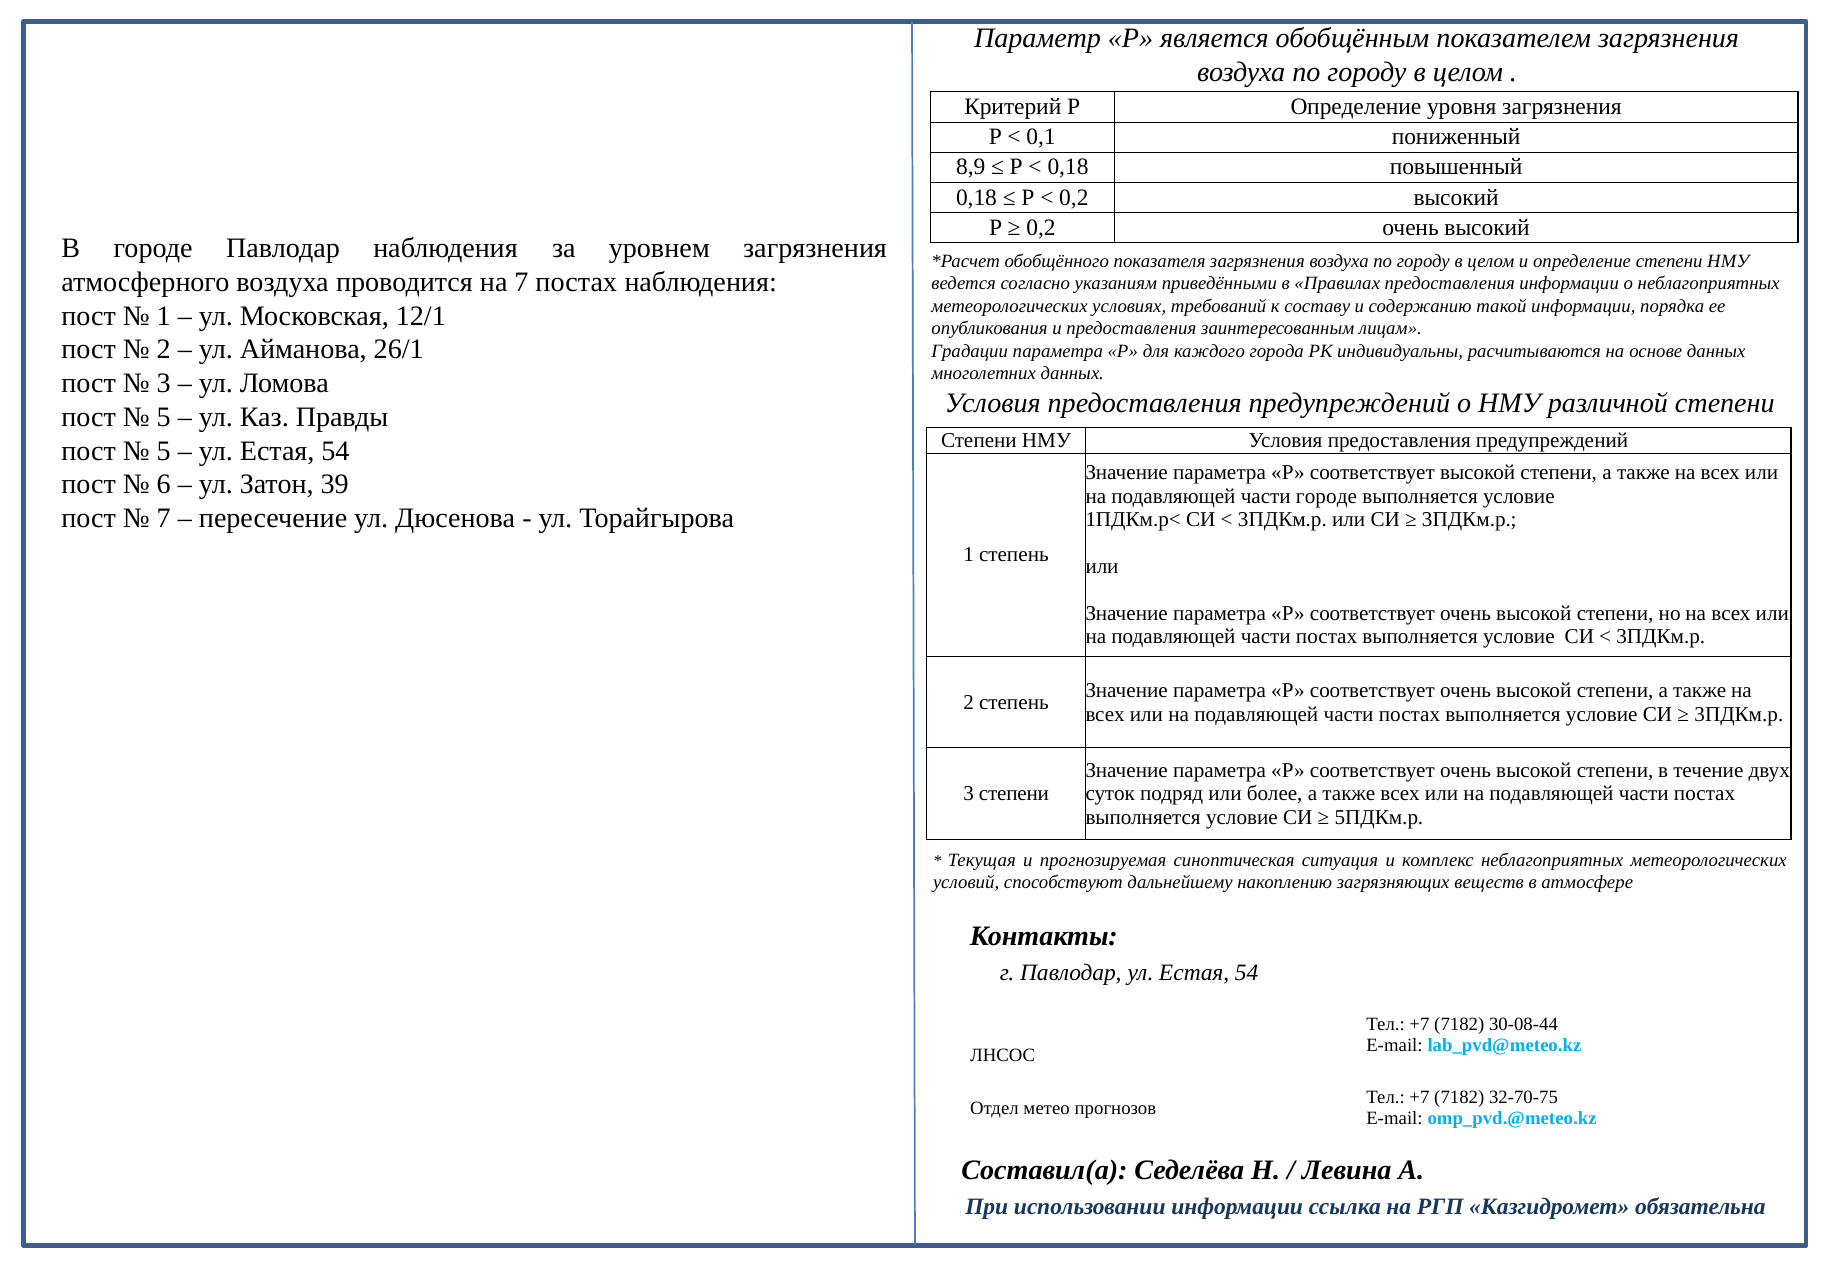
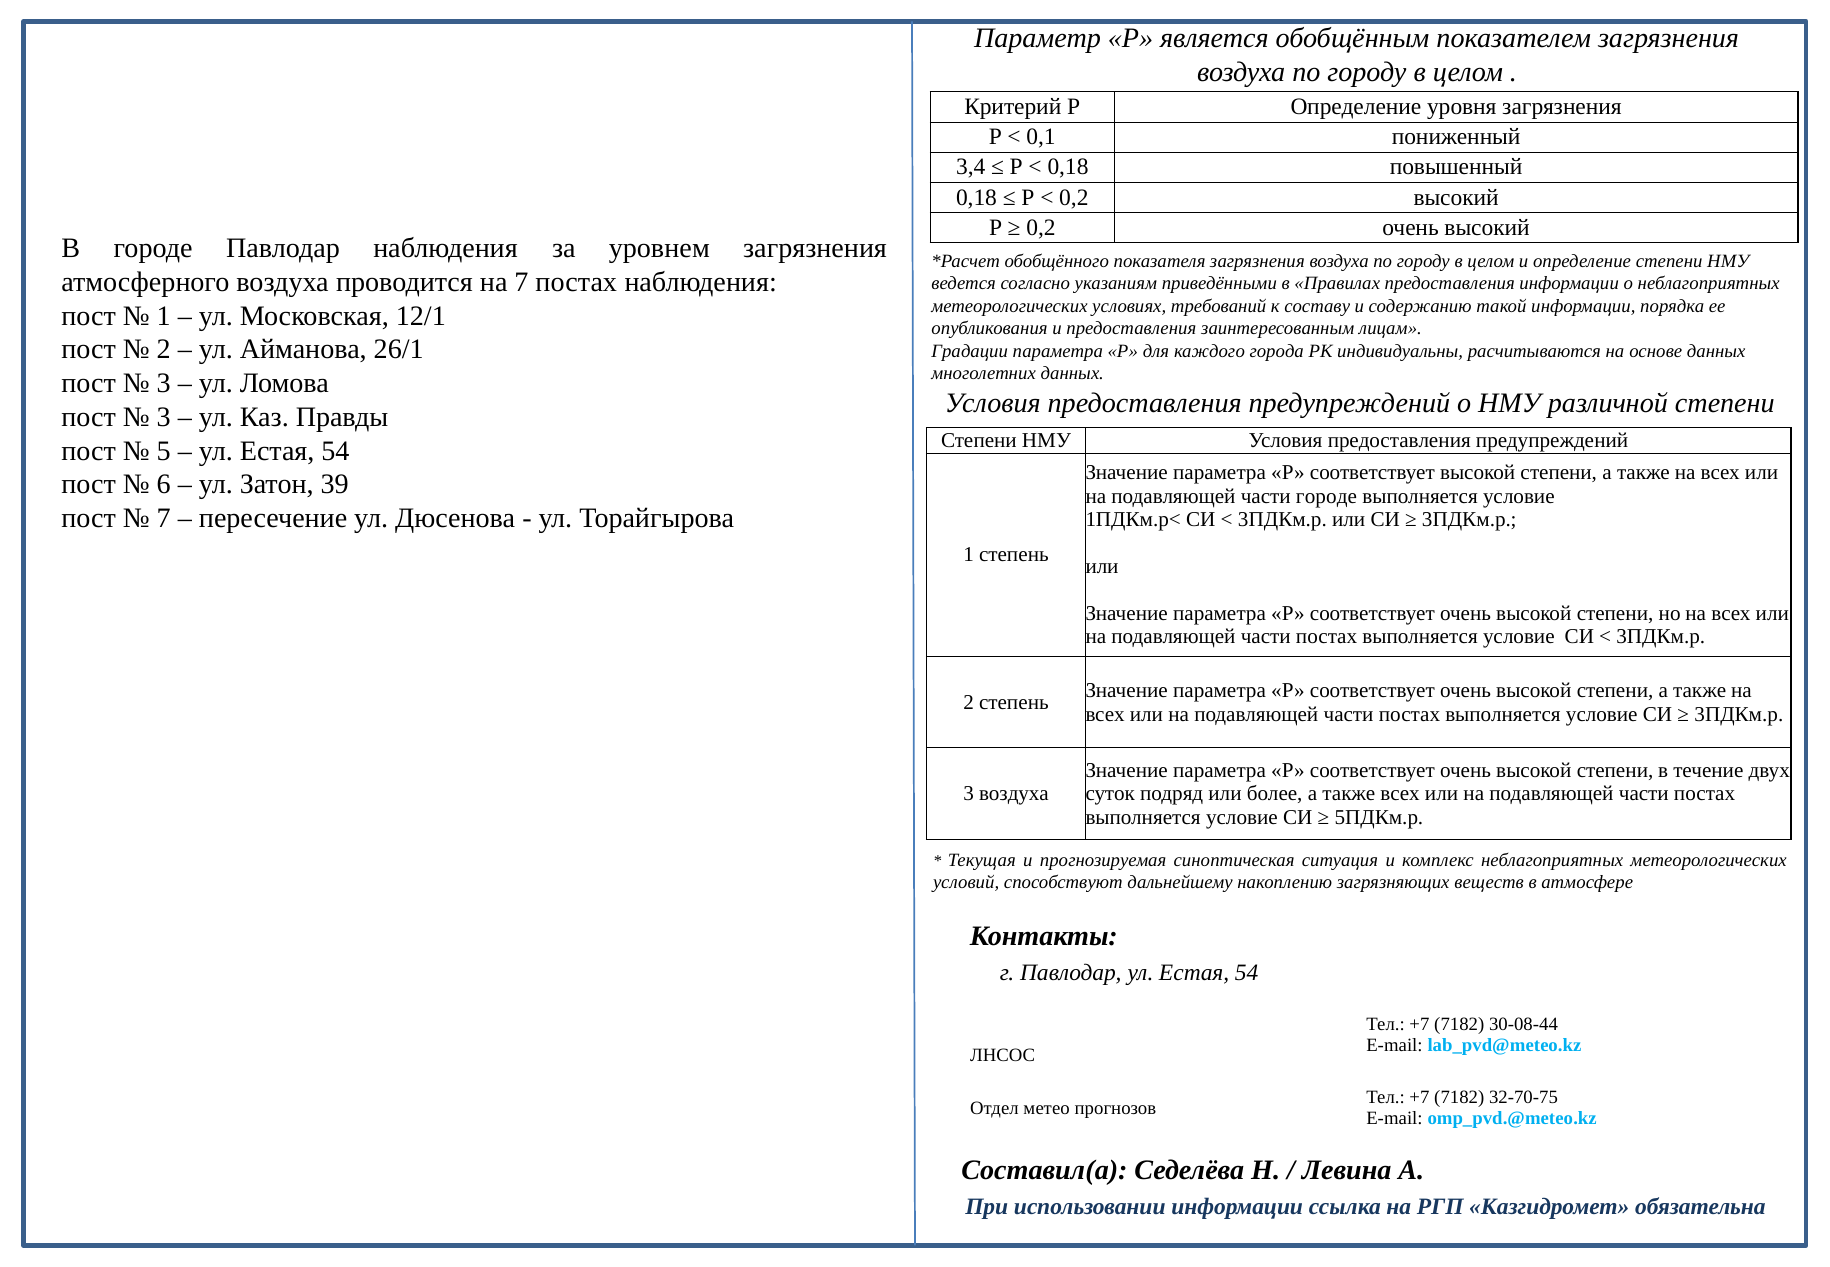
8,9: 8,9 -> 3,4 (971, 167)
5: 5 -> 3 (164, 417)
3 степени: степени -> воздуха (1014, 794)
